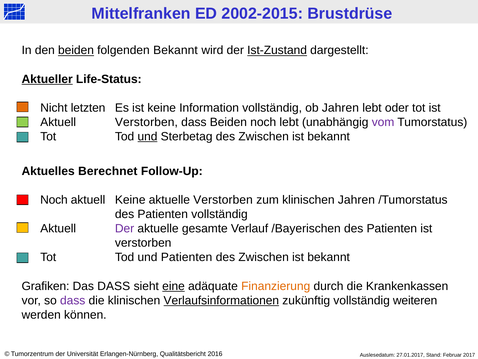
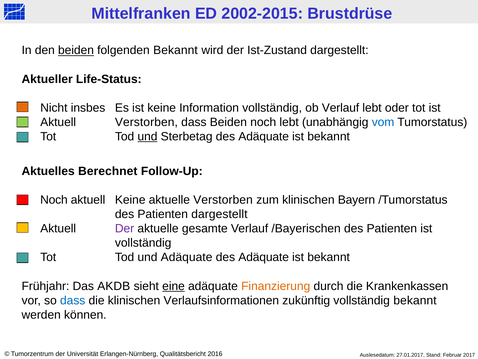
Ist-Zustand underline: present -> none (277, 50)
Aktueller underline: present -> none (47, 79)
letzten: letzten -> insbes (88, 108)
ob Jahren: Jahren -> Verlauf (341, 108)
vom colour: purple -> blue (383, 122)
Sterbetag des Zwischen: Zwischen -> Adäquate (264, 136)
klinischen Jahren: Jahren -> Bayern (357, 200)
Patienten vollständig: vollständig -> dargestellt (219, 214)
verstorben: verstorben -> vollständig (143, 243)
und Patienten: Patienten -> Adäquate (187, 257)
Zwischen: Zwischen -> Adäquate (264, 257)
Grafiken: Grafiken -> Frühjahr (45, 286)
Das DASS: DASS -> AKDB (114, 286)
dass colour: purple -> blue (73, 300)
Verlaufsinformationen underline: present -> none (221, 300)
vollständig weiteren: weiteren -> bekannt (415, 300)
